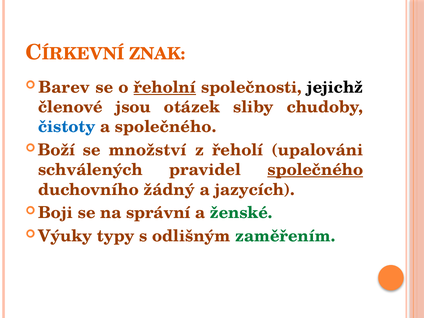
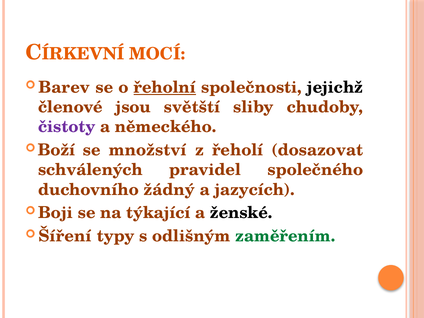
ZNAK: ZNAK -> MOCÍ (157, 54)
otázek: otázek -> světští (192, 107)
čistoty colour: blue -> purple (67, 127)
a společného: společného -> německého (166, 127)
upalováni: upalováni -> dosazovat (317, 150)
společného underline: present -> none (315, 170)
správní: správní -> týkající (158, 213)
ženské colour: green -> black (241, 213)
Výuky: Výuky -> Šíření (65, 236)
